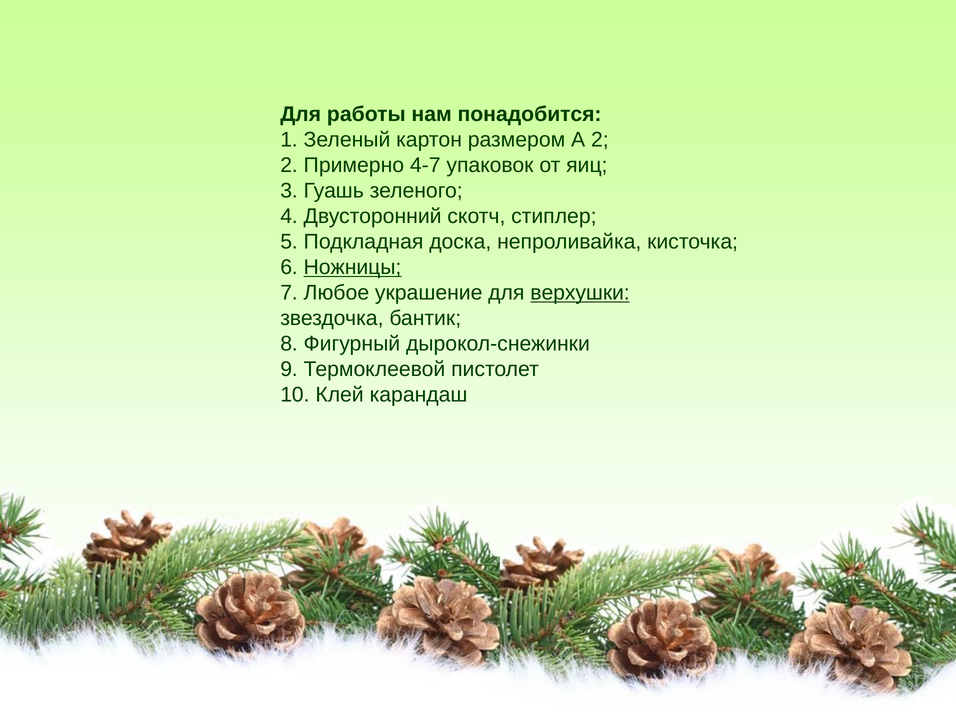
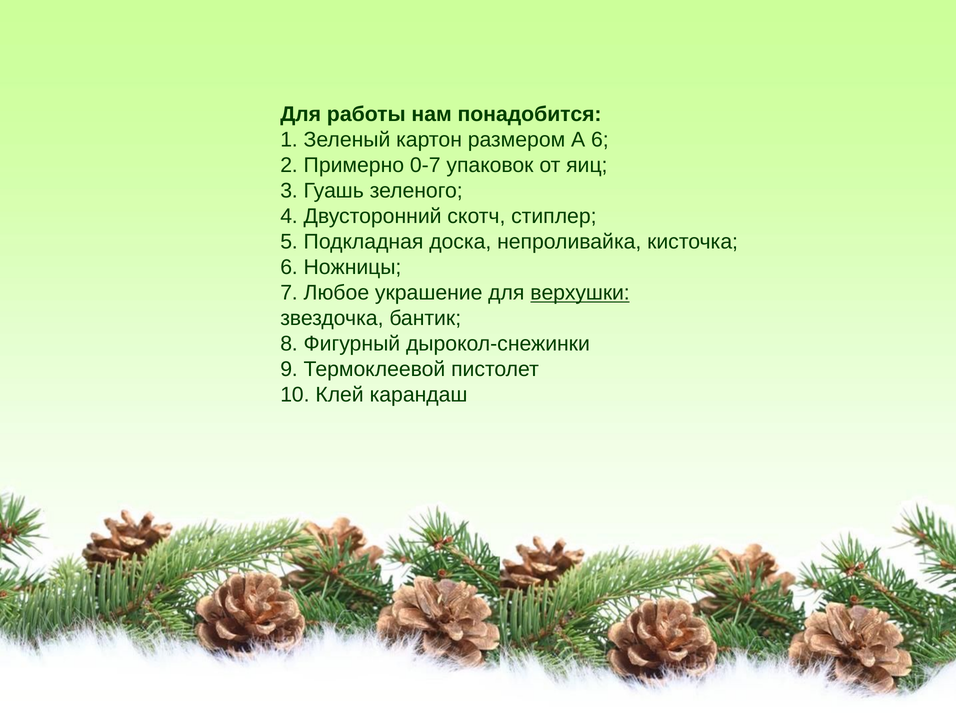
А 2: 2 -> 6 (600, 140)
4-7: 4-7 -> 0-7 (425, 165)
Ножницы underline: present -> none (352, 267)
